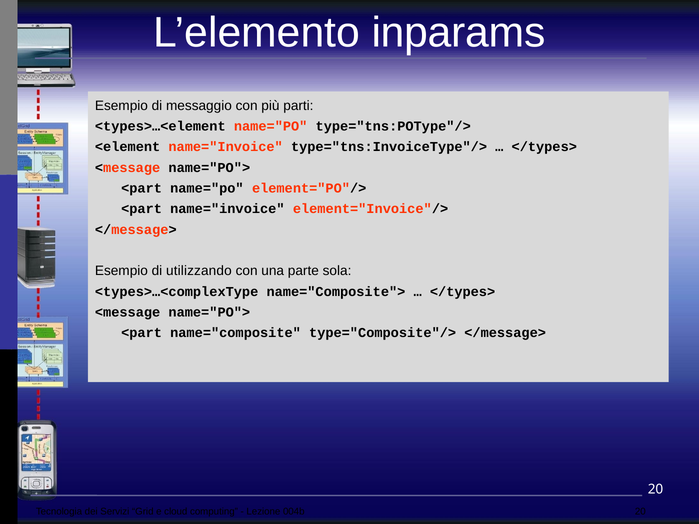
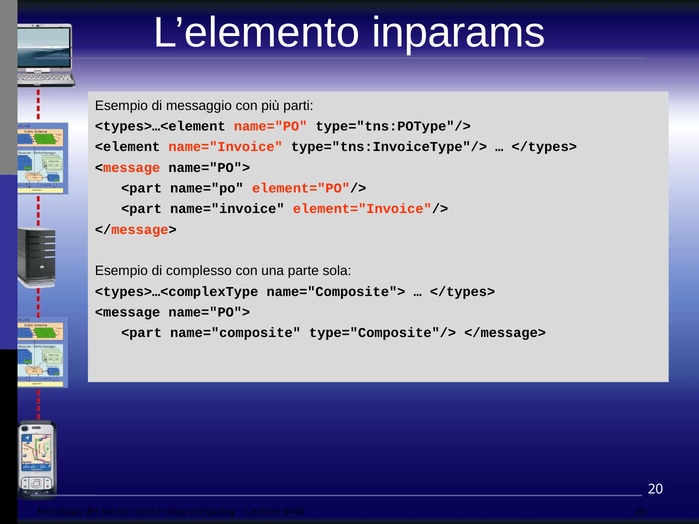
utilizzando: utilizzando -> complesso (199, 271)
